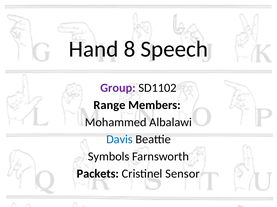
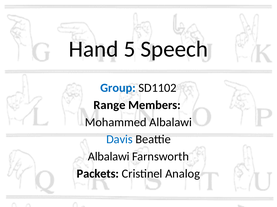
8: 8 -> 5 (129, 49)
Group colour: purple -> blue (118, 88)
Symbols: Symbols -> Albalawi (109, 157)
Sensor: Sensor -> Analog (183, 174)
